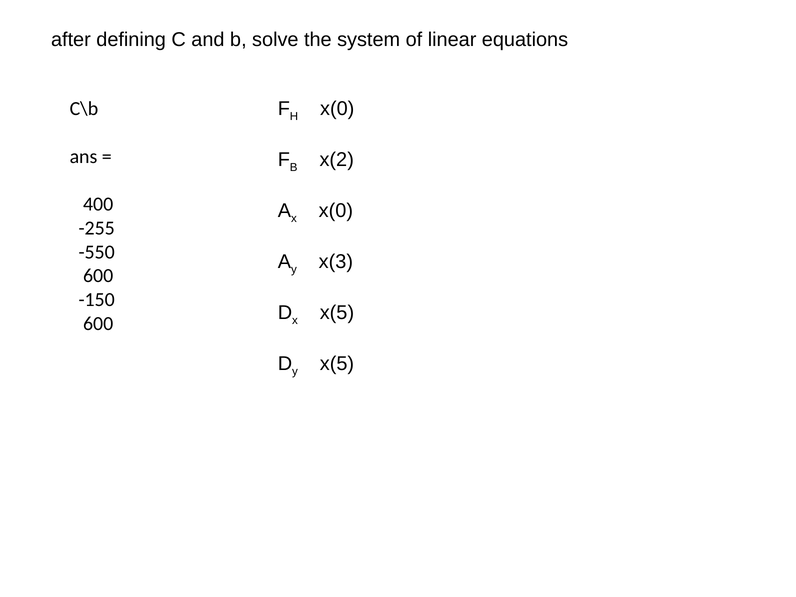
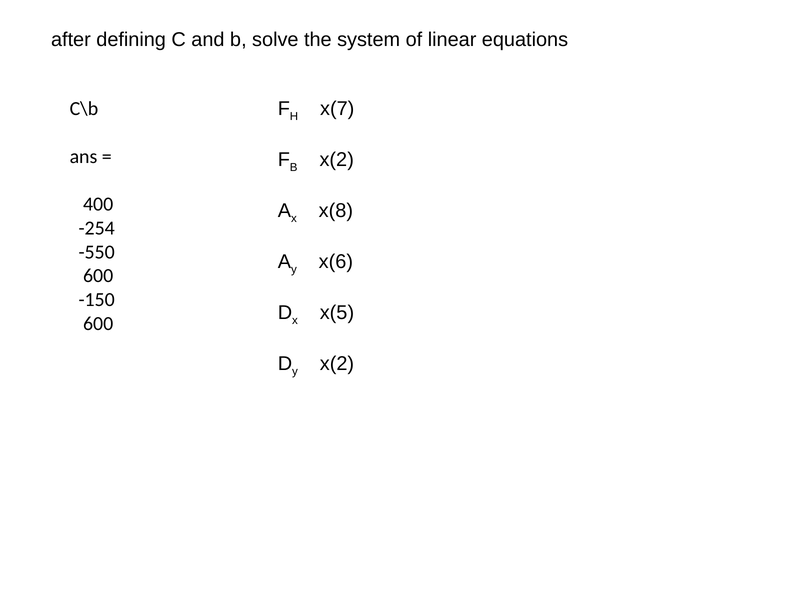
x(0: x(0 -> x(7 (337, 109)
x(0: x(0 -> x(8 (336, 211)
-255: -255 -> -254 (97, 228)
x(3: x(3 -> x(6 (336, 262)
x(5: x(5 -> x(2 (337, 364)
